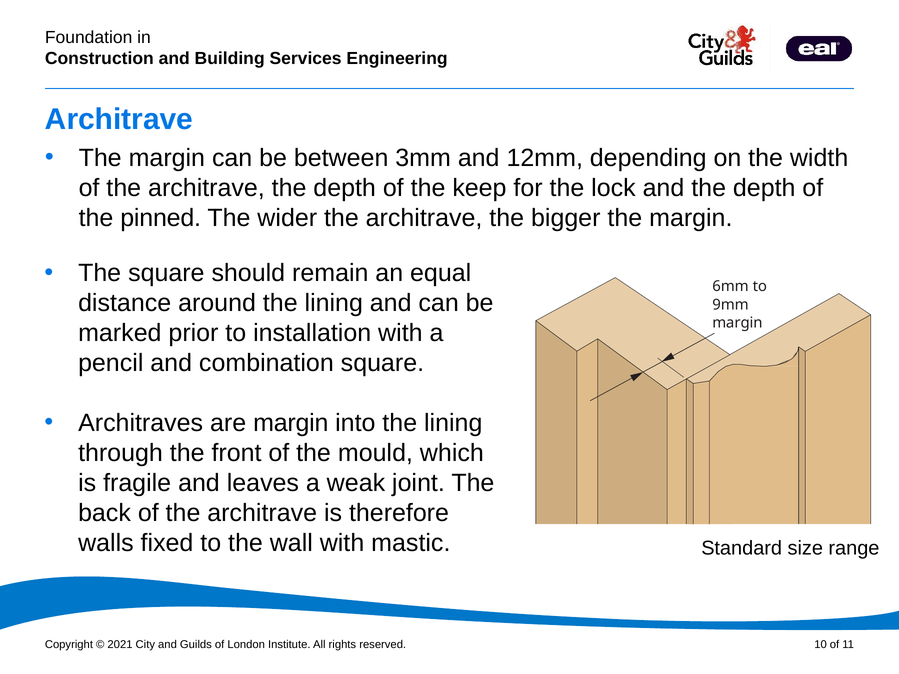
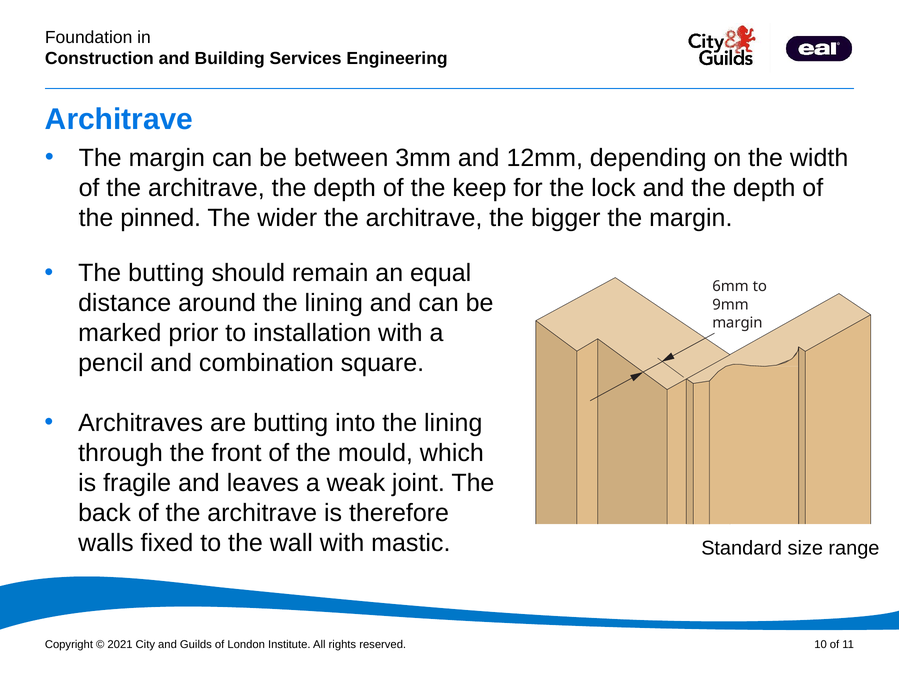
The square: square -> butting (166, 273)
are margin: margin -> butting (291, 423)
